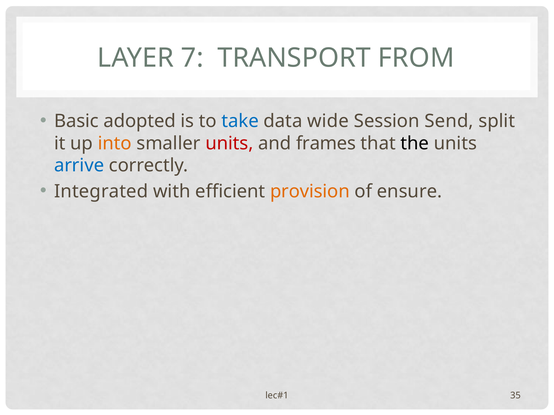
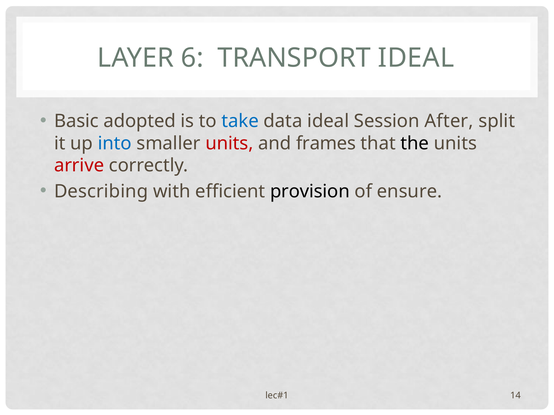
7: 7 -> 6 (192, 58)
TRANSPORT FROM: FROM -> IDEAL (416, 58)
data wide: wide -> ideal (328, 121)
Send: Send -> After (449, 121)
into colour: orange -> blue (115, 143)
arrive colour: blue -> red (79, 166)
Integrated: Integrated -> Describing (101, 191)
provision colour: orange -> black (310, 191)
35: 35 -> 14 (515, 396)
